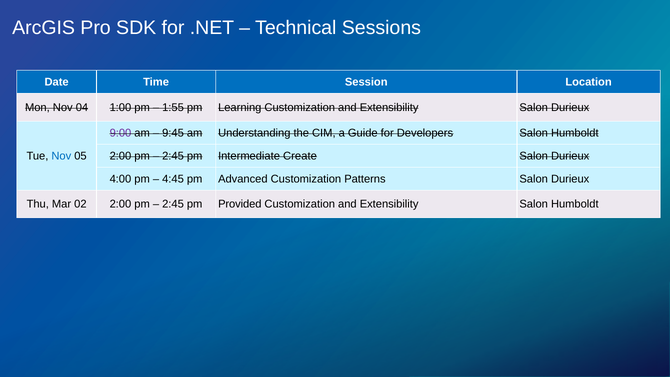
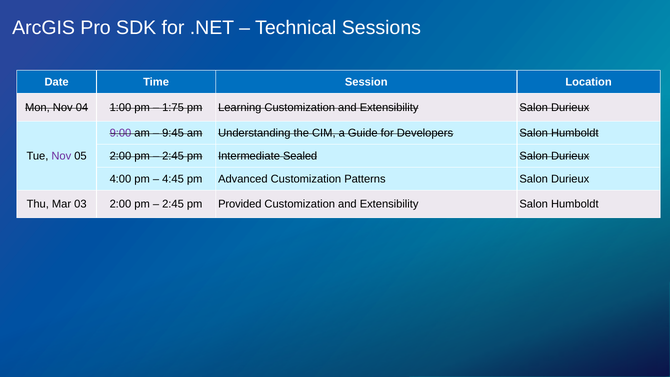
1:55: 1:55 -> 1:75 (173, 108)
Nov colour: blue -> purple (61, 156)
Create: Create -> Sealed (300, 156)
02: 02 -> 03 (80, 204)
